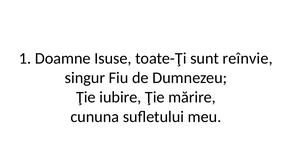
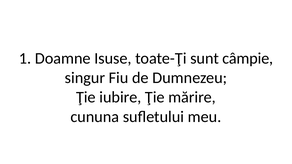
reînvie: reînvie -> câmpie (248, 58)
